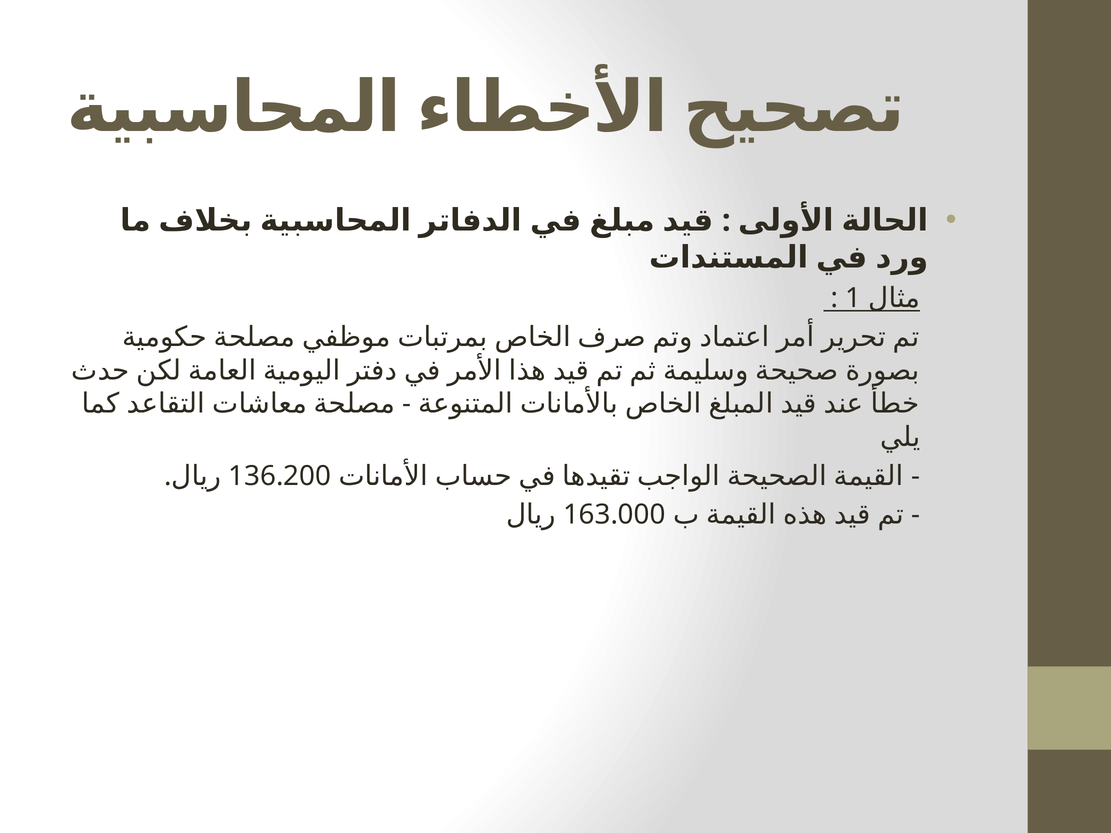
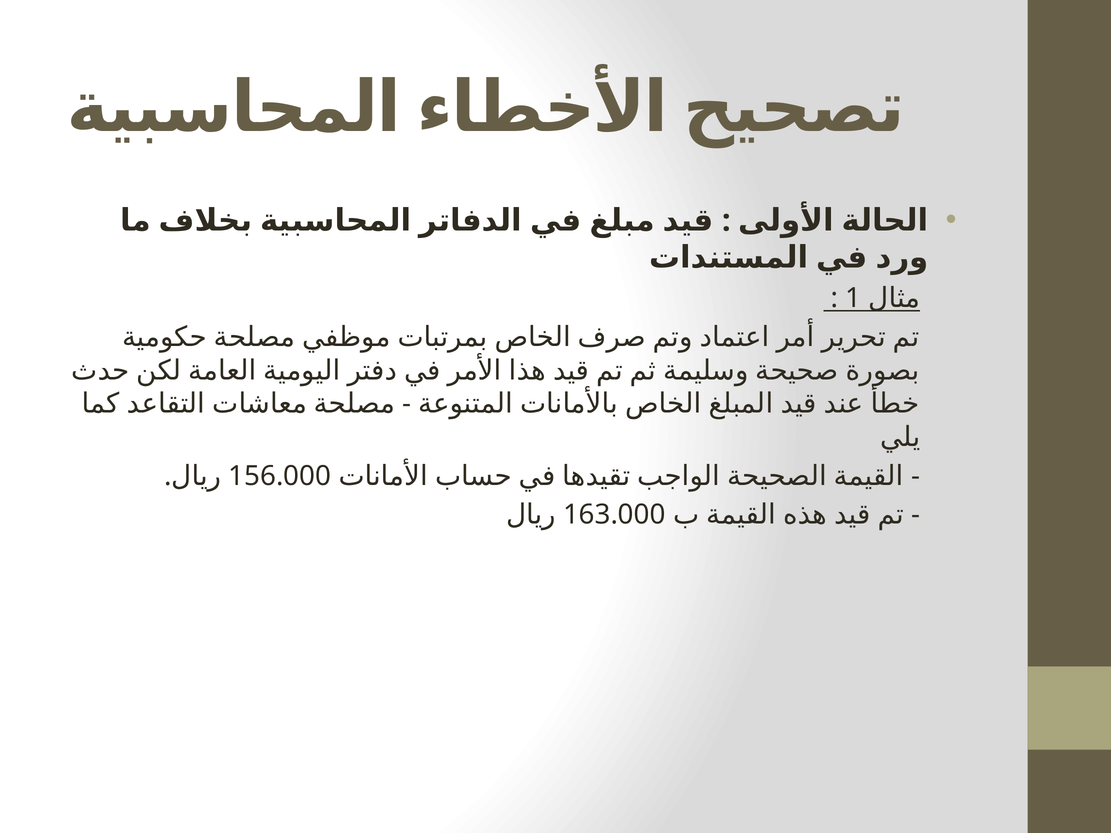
136.200: 136.200 -> 156.000 (280, 476)
